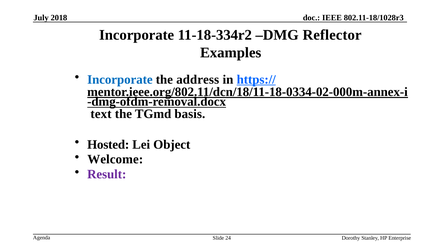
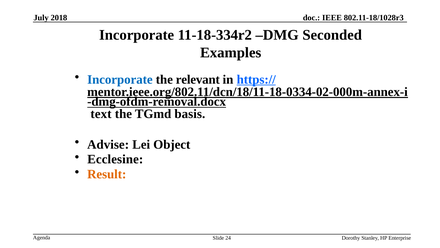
Reflector: Reflector -> Seconded (332, 35)
address: address -> relevant (198, 79)
Hosted: Hosted -> Advise (108, 144)
Welcome: Welcome -> Ecclesine (115, 159)
Result colour: purple -> orange (107, 174)
